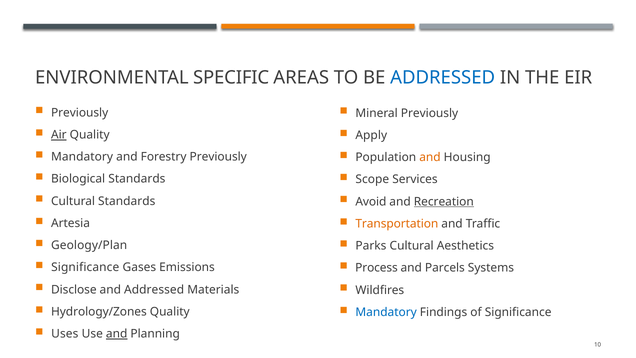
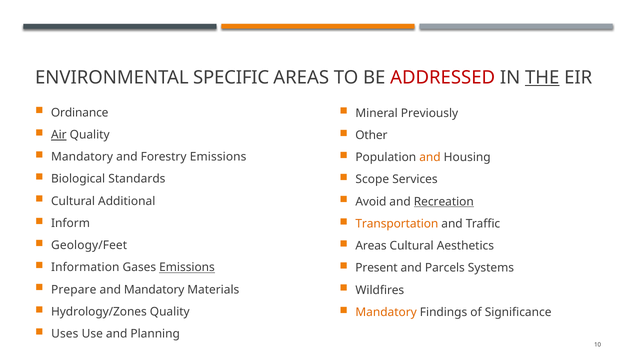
ADDRESSED colour: blue -> red (443, 77)
THE underline: none -> present (542, 77)
Previously: Previously -> Ordinance (80, 113)
Apply: Apply -> Other (371, 135)
Forestry Previously: Previously -> Emissions (218, 157)
Cultural Standards: Standards -> Additional (127, 201)
Artesia: Artesia -> Inform (70, 223)
Geology/Plan: Geology/Plan -> Geology/Feet (89, 245)
Parks: Parks -> Areas (371, 246)
Significance: Significance -> Information (85, 267)
Emissions underline: none -> present (187, 267)
Process: Process -> Present (376, 268)
Disclose: Disclose -> Prepare (74, 289)
and Addressed: Addressed -> Mandatory (154, 289)
Mandatory colour: blue -> orange (386, 312)
and underline: present -> none (117, 334)
